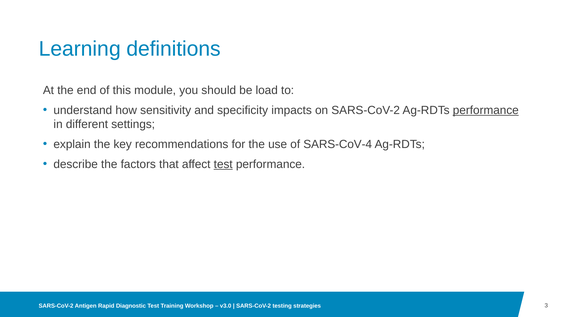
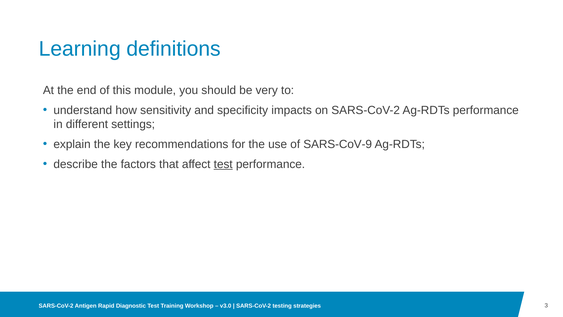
load: load -> very (267, 90)
performance underline: present -> none (486, 110)
SARS-CoV-4: SARS-CoV-4 -> SARS-CoV-9 (338, 144)
